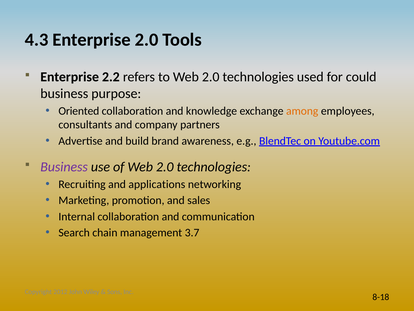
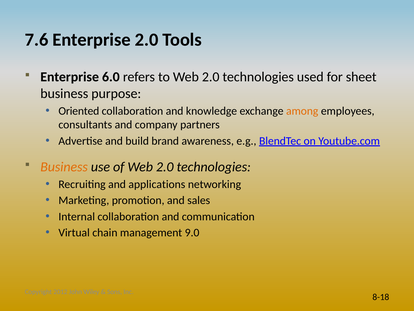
4.3: 4.3 -> 7.6 (37, 40)
2.2: 2.2 -> 6.0 (111, 77)
could: could -> sheet (361, 77)
Business colour: purple -> orange (64, 167)
Search: Search -> Virtual (74, 232)
3.7: 3.7 -> 9.0 (192, 232)
